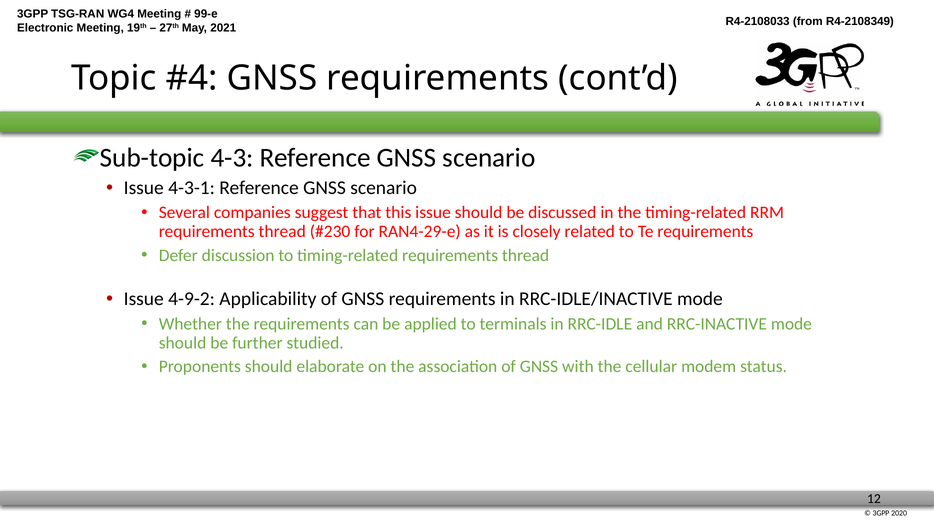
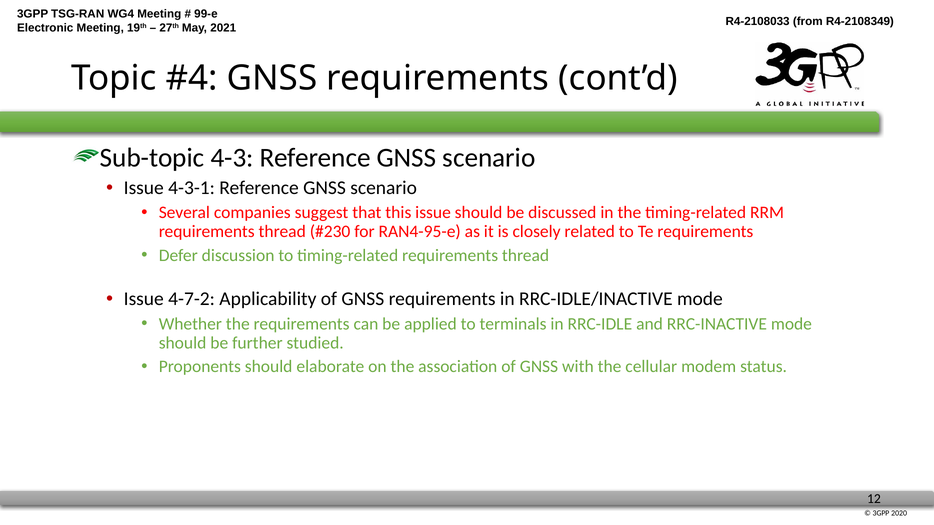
RAN4-29-e: RAN4-29-e -> RAN4-95-e (420, 232)
4-9-2: 4-9-2 -> 4-7-2 (192, 299)
